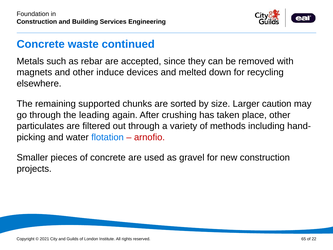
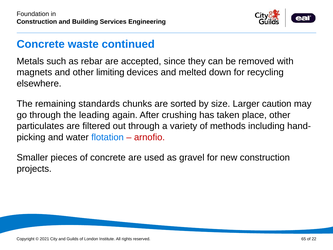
induce: induce -> limiting (110, 72)
supported: supported -> standards (99, 104)
